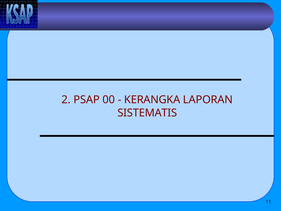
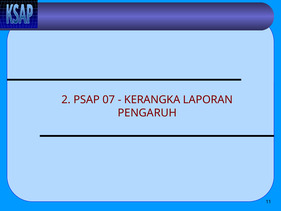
00: 00 -> 07 (109, 100)
SISTEMATIS: SISTEMATIS -> PENGARUH (147, 113)
